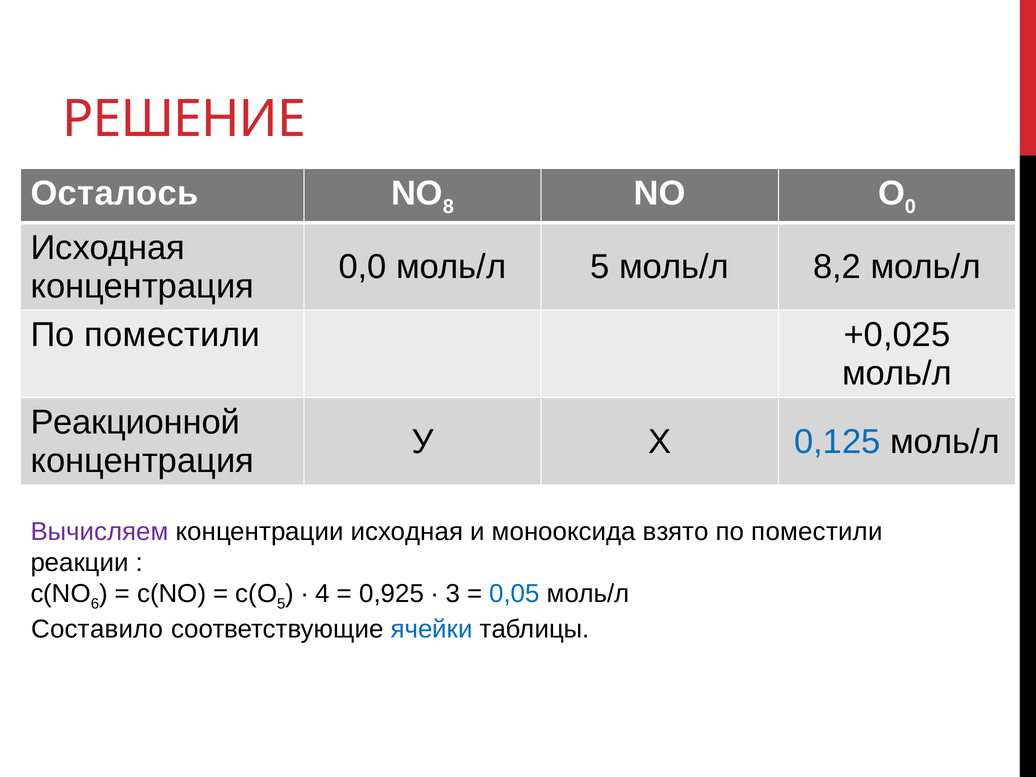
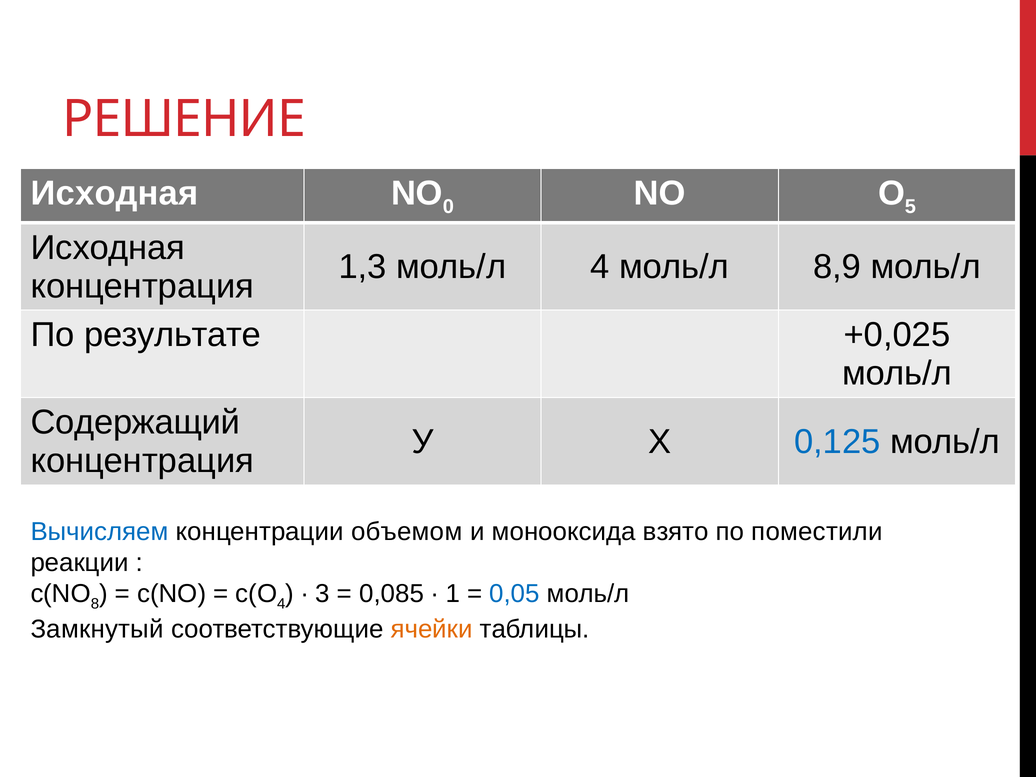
Осталось: Осталось -> Исходная (115, 193)
8: 8 -> 0 (448, 207)
0: 0 -> 5 (910, 207)
0,0: 0,0 -> 1,3 (363, 267)
моль/л 5: 5 -> 4 (600, 267)
8,2: 8,2 -> 8,9 (837, 267)
поместили: поместили -> результате (172, 335)
Реакционной: Реакционной -> Содержащий (135, 422)
Вычисляем colour: purple -> blue (100, 532)
концентрации исходная: исходная -> объемом (407, 532)
6: 6 -> 8 (95, 604)
5: 5 -> 4 (281, 604)
4: 4 -> 3 (323, 594)
0,925: 0,925 -> 0,085 (392, 594)
3: 3 -> 1 (453, 594)
Составило: Составило -> Замкнутый (97, 629)
ячейки colour: blue -> orange (432, 629)
